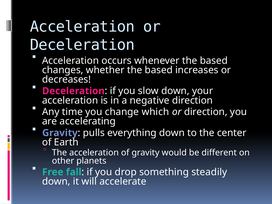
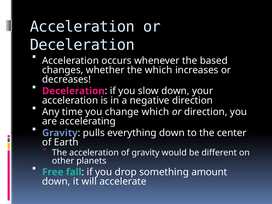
whether the based: based -> which (159, 70)
steadily: steadily -> amount (209, 172)
